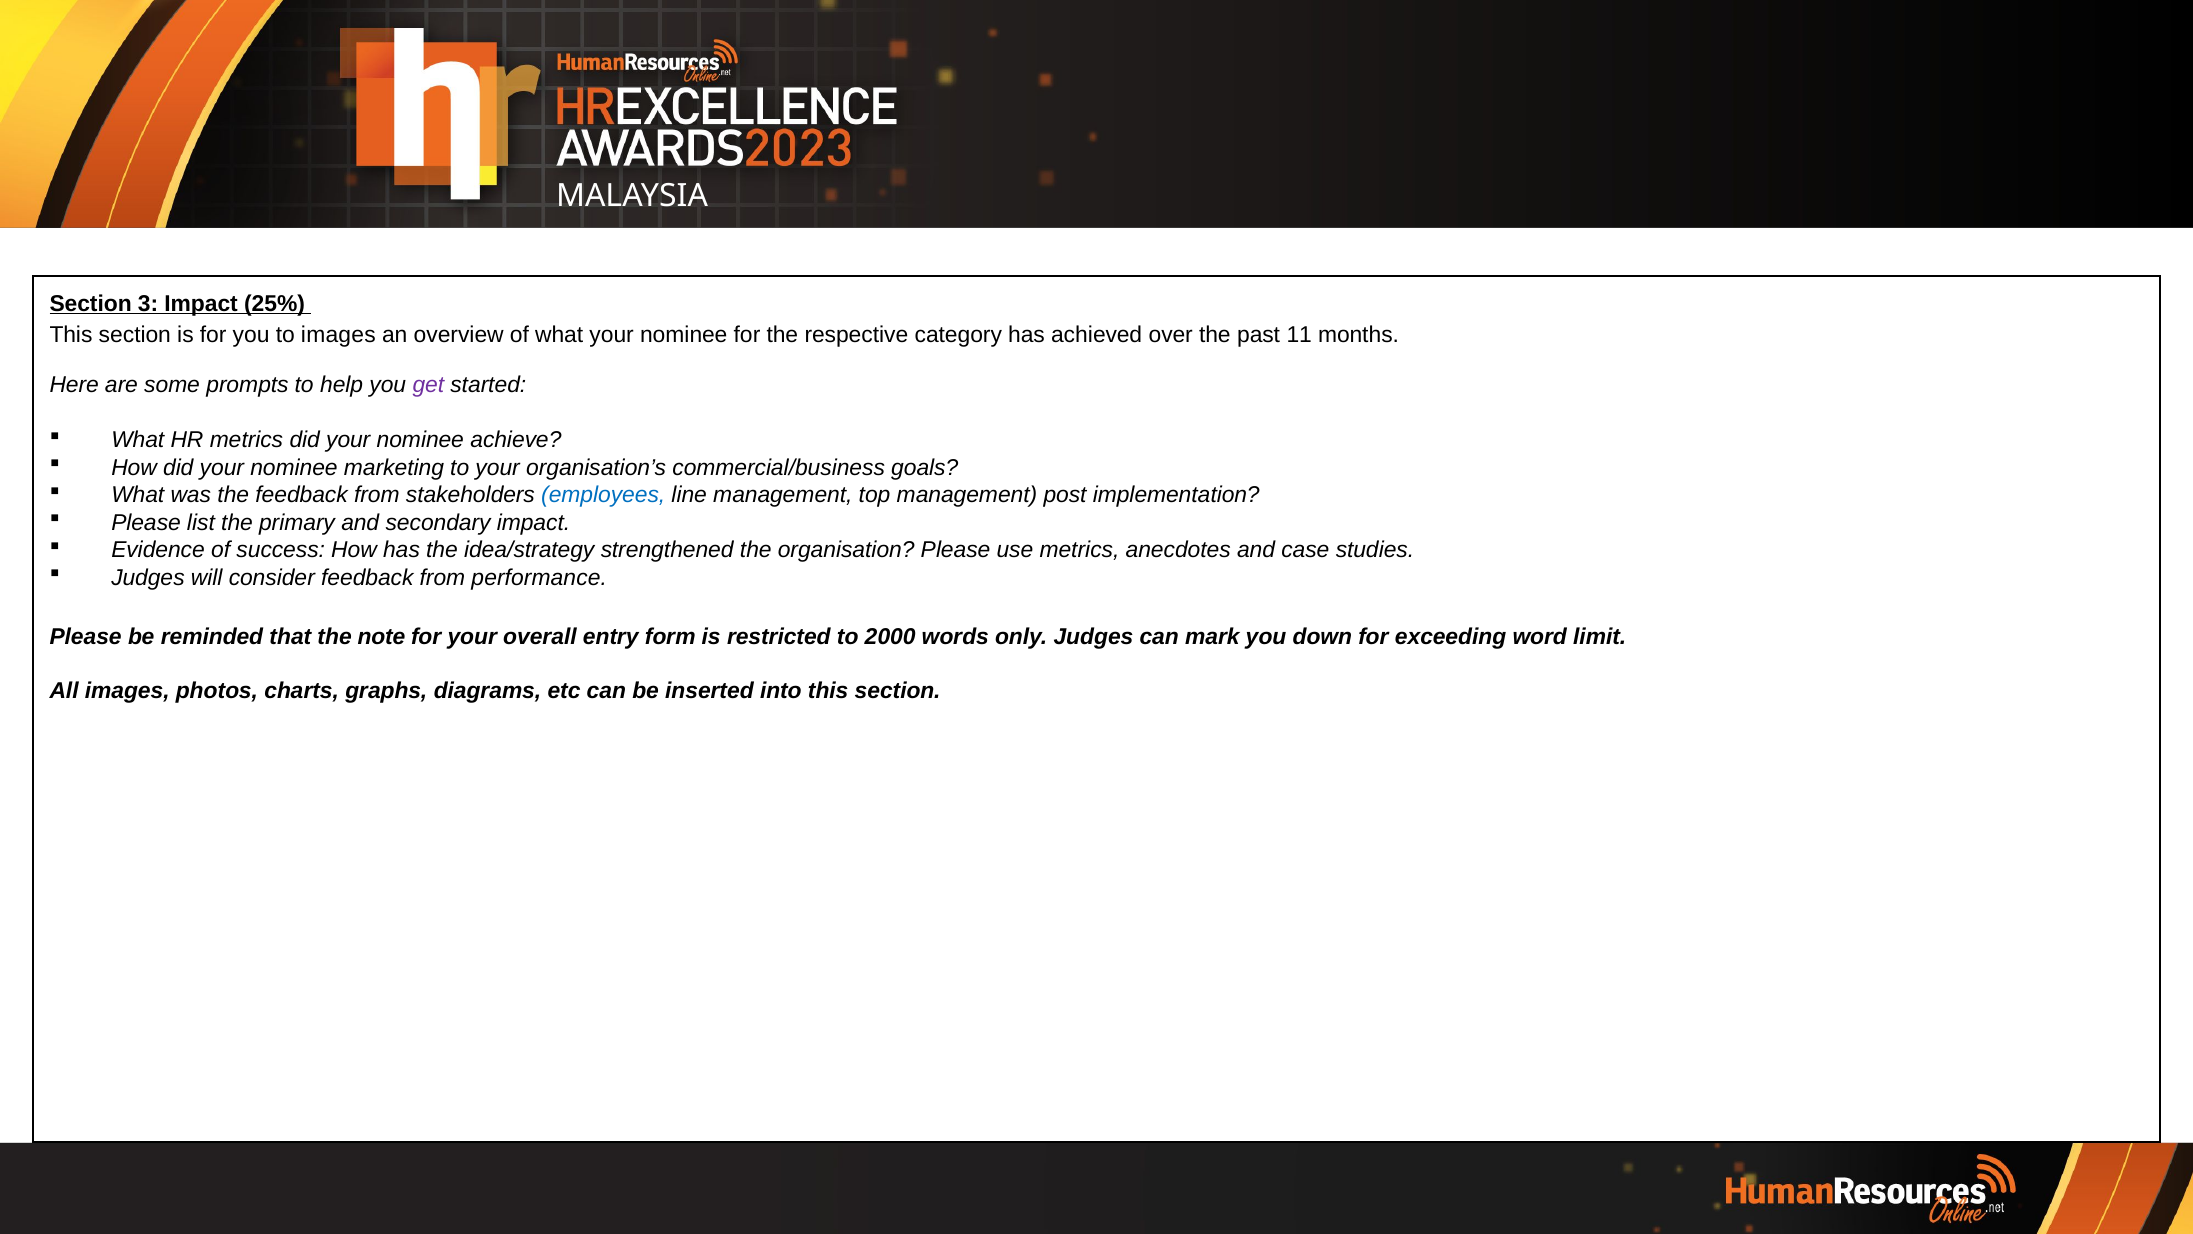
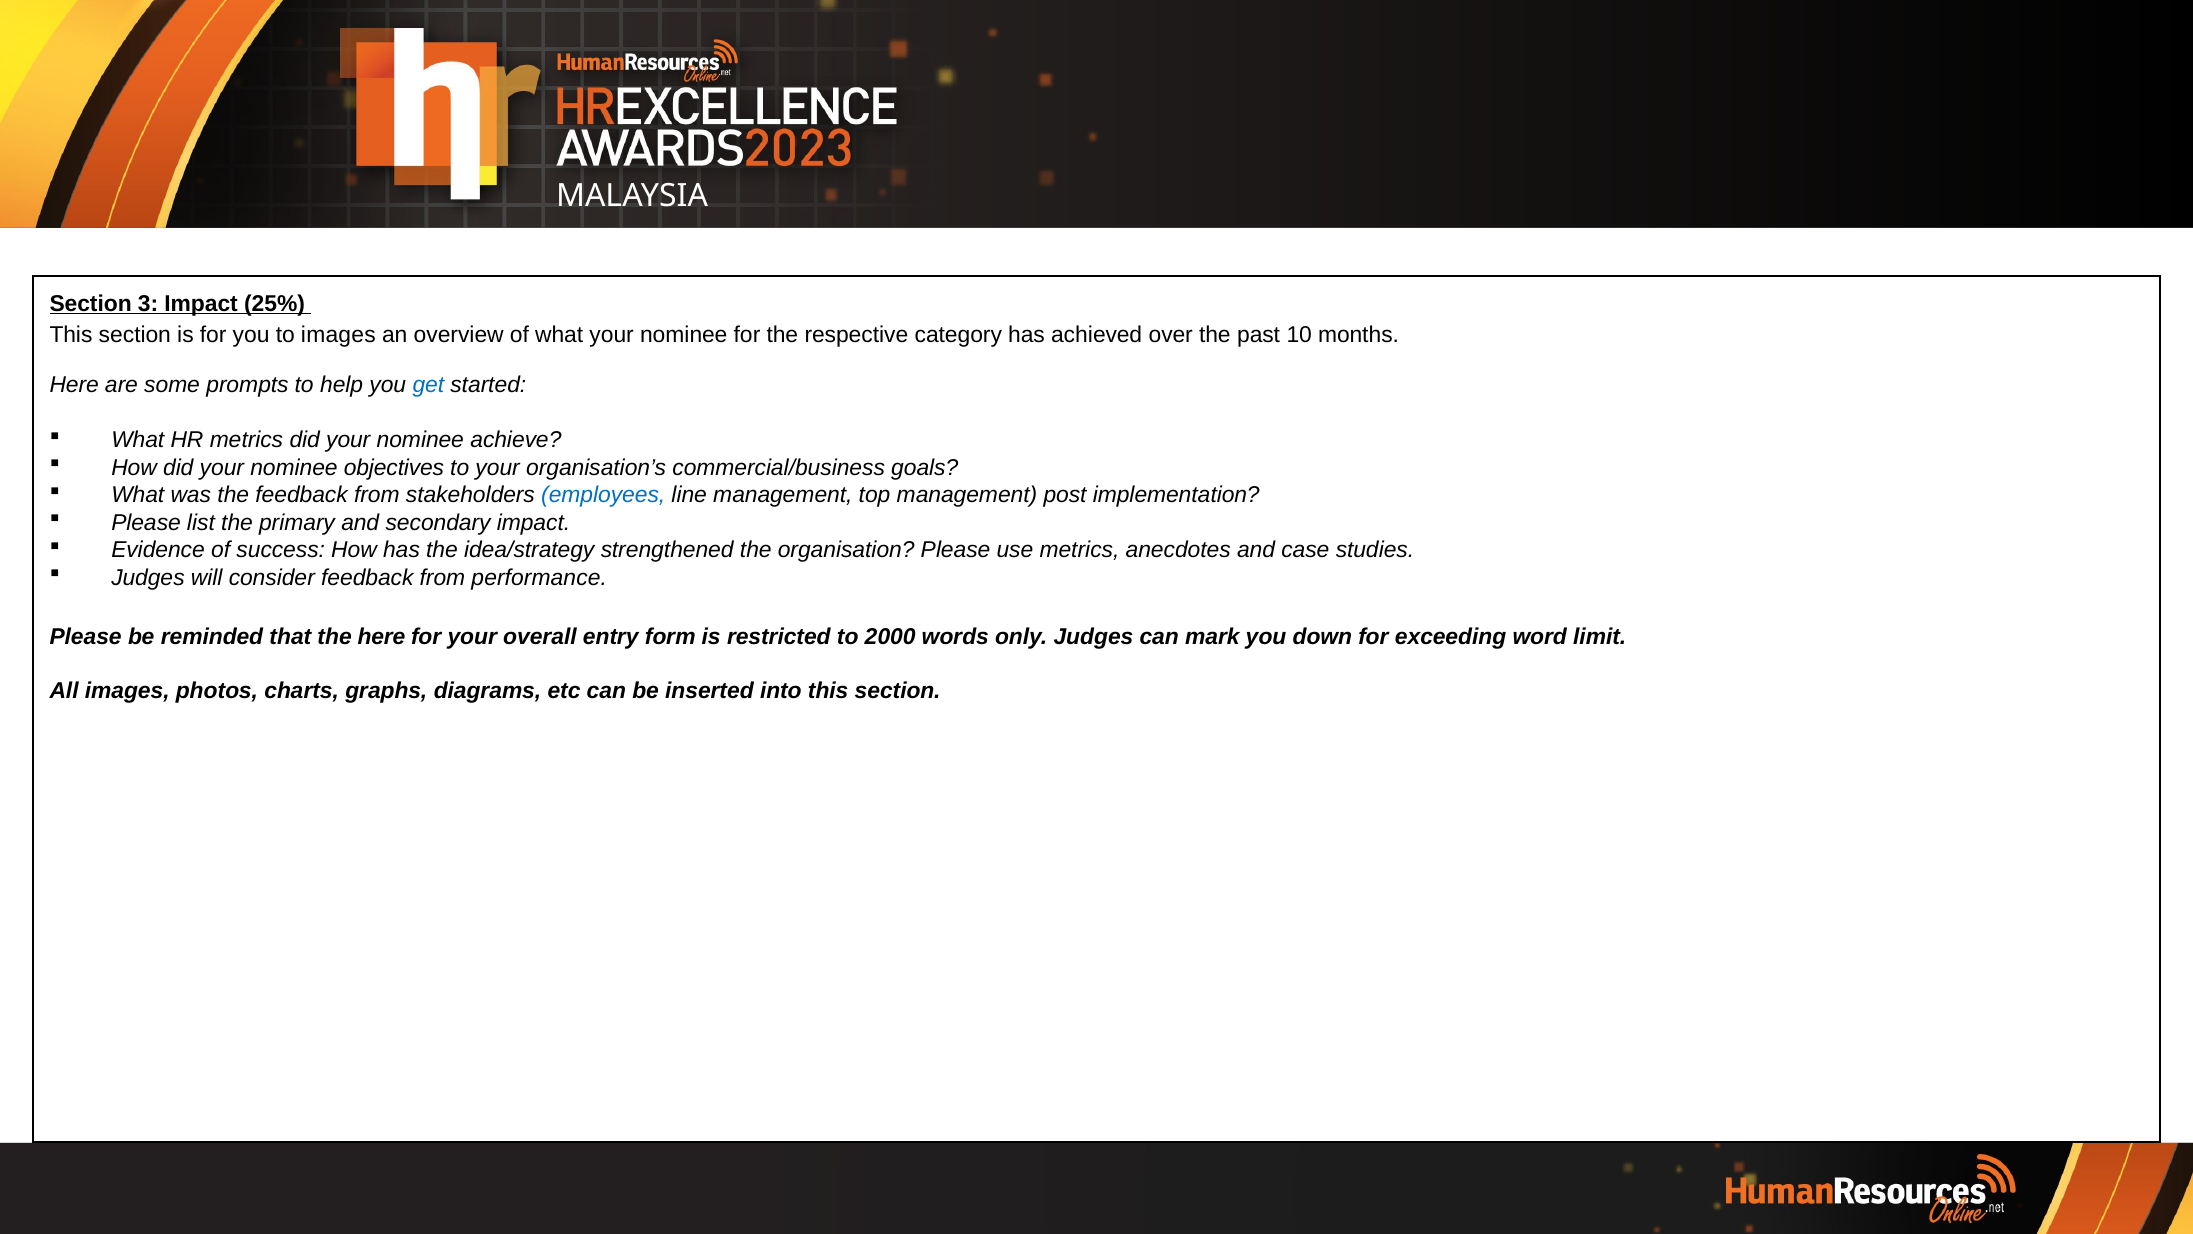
11: 11 -> 10 (1299, 335)
get colour: purple -> blue (428, 385)
marketing: marketing -> objectives (394, 468)
the note: note -> here (381, 636)
